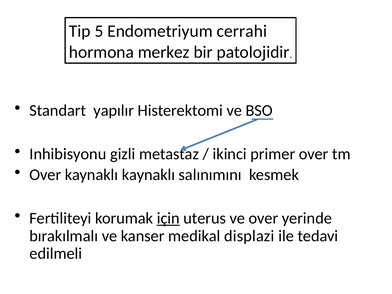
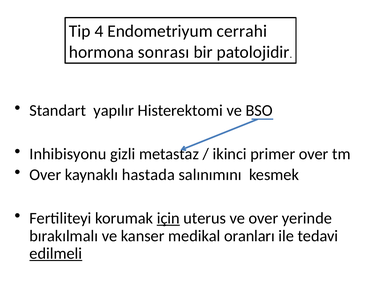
5: 5 -> 4 (99, 31)
merkez: merkez -> sonrası (164, 52)
kaynaklı kaynaklı: kaynaklı -> hastada (148, 175)
displazi: displazi -> oranları (249, 236)
edilmeli underline: none -> present (56, 254)
